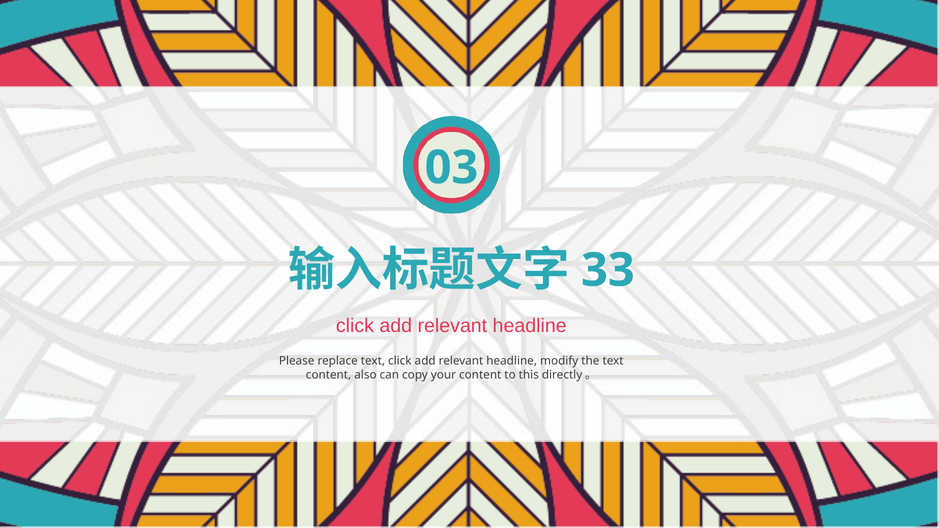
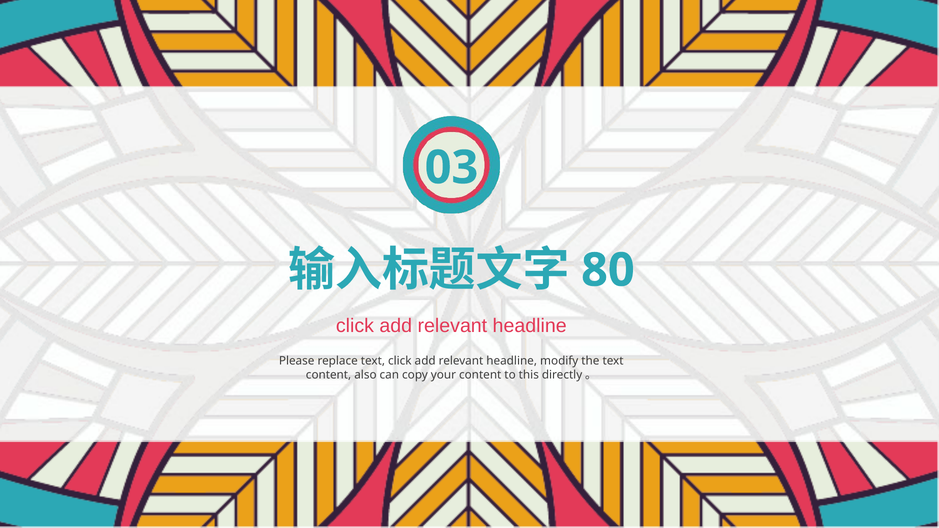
33: 33 -> 80 (608, 270)
